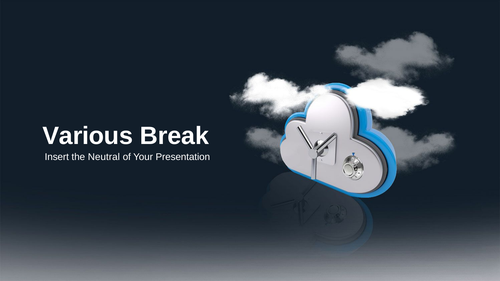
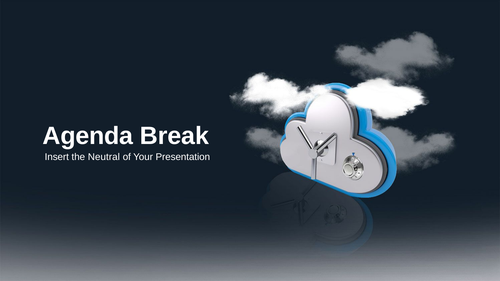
Various: Various -> Agenda (88, 136)
